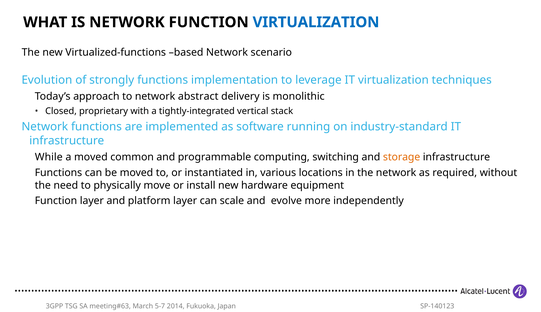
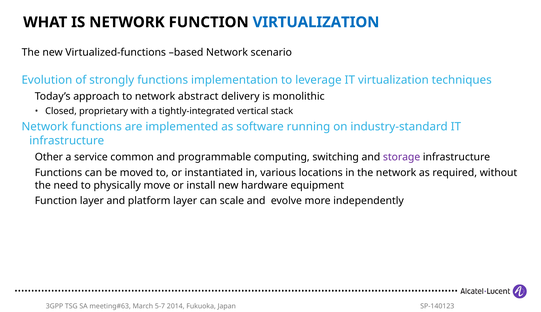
While: While -> Other (49, 157)
a moved: moved -> service (91, 157)
storage colour: orange -> purple (402, 157)
